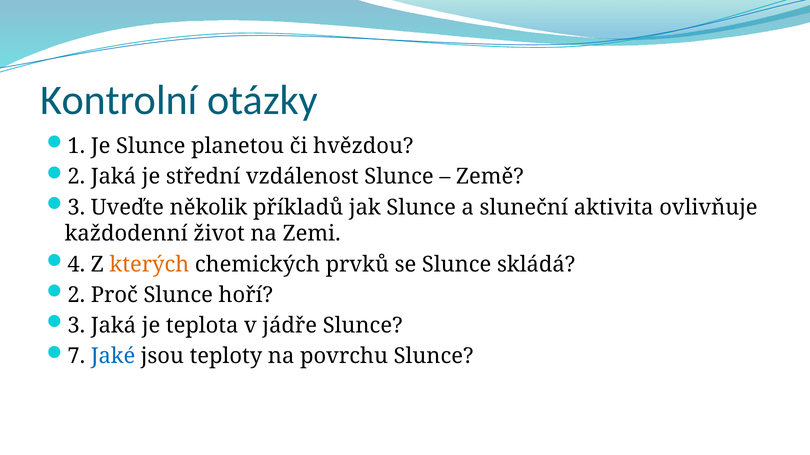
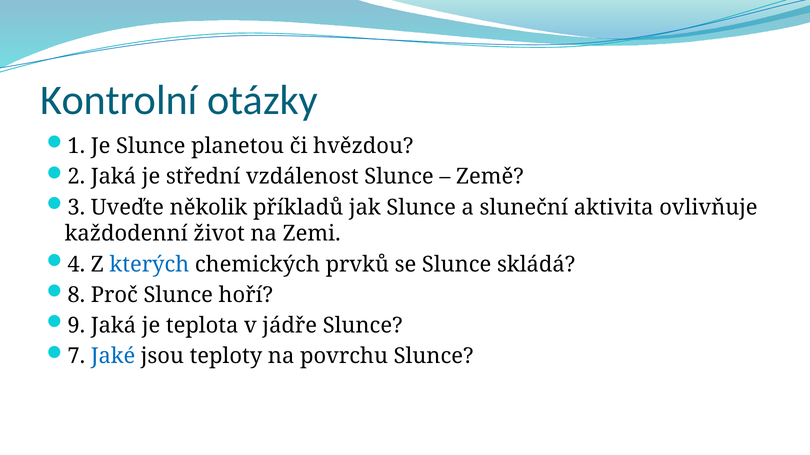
kterých colour: orange -> blue (149, 265)
2: 2 -> 8 (76, 295)
3: 3 -> 9 (76, 326)
